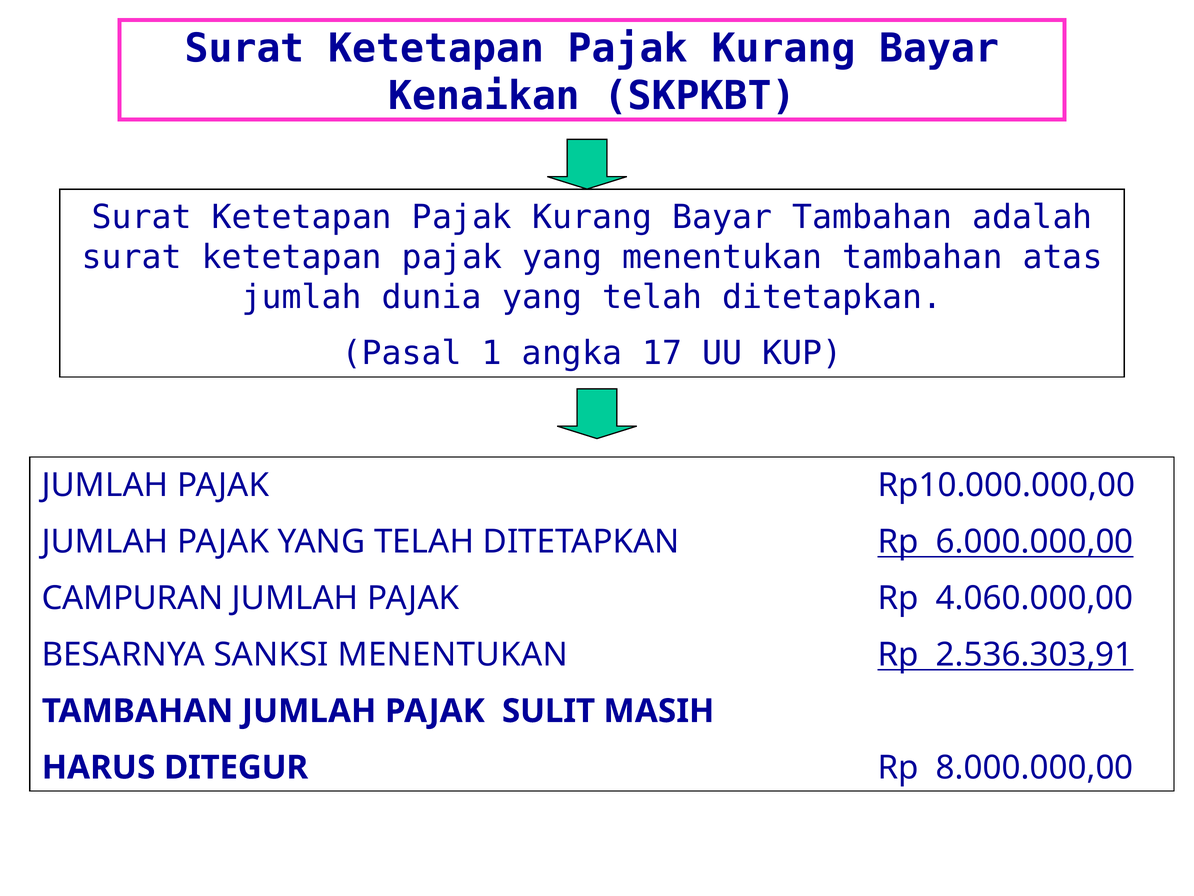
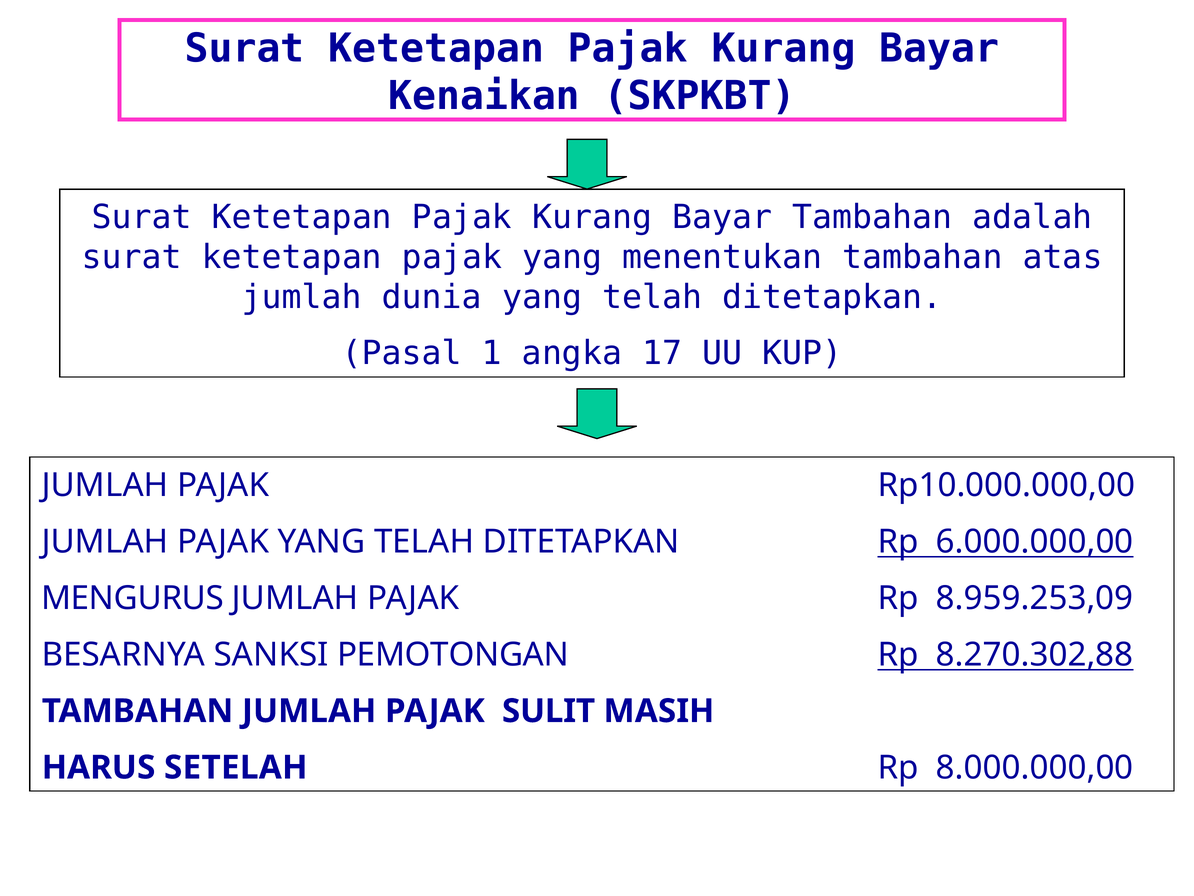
CAMPURAN: CAMPURAN -> MENGURUS (133, 598)
4.060.000,00: 4.060.000,00 -> 8.959.253,09 (1035, 598)
SANKSI MENENTUKAN: MENENTUKAN -> PEMOTONGAN (453, 654)
2.536.303,91: 2.536.303,91 -> 8.270.302,88 (1035, 654)
DITEGUR: DITEGUR -> SETELAH (236, 767)
